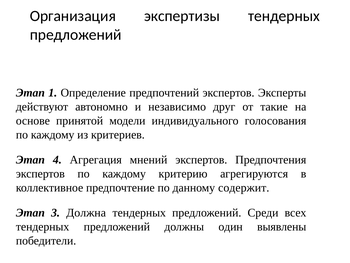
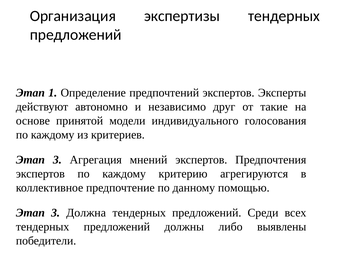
4: 4 -> 3 (57, 159)
содержит: содержит -> помощью (244, 187)
один: один -> либо (231, 226)
